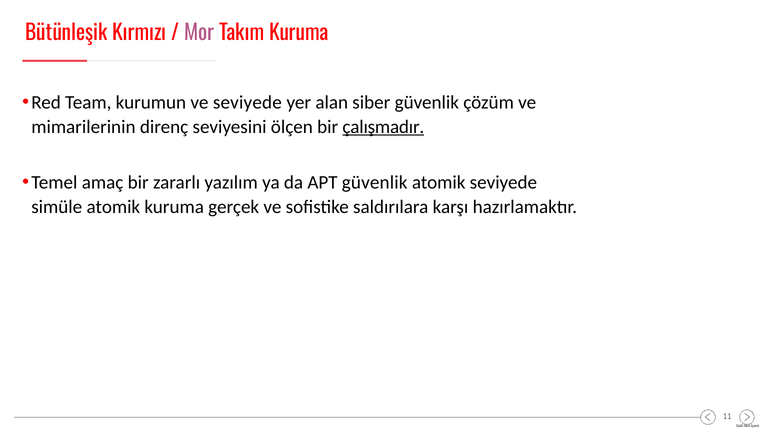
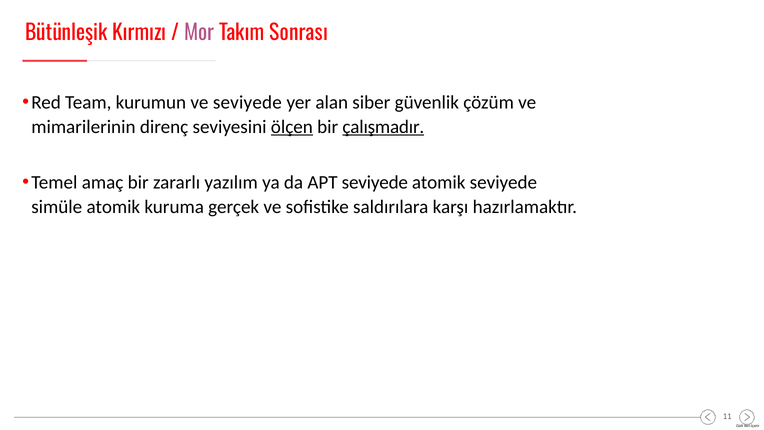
Takım Kuruma: Kuruma -> Sonrası (299, 33)
ölçen underline: none -> present (292, 127)
APT güvenlik: güvenlik -> seviyede (375, 182)
